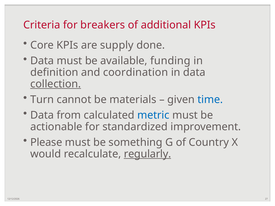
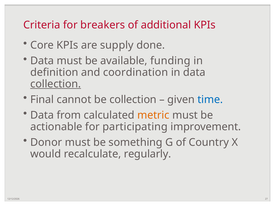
Turn: Turn -> Final (42, 100)
be materials: materials -> collection (133, 100)
metric colour: blue -> orange (153, 115)
standardized: standardized -> participating (135, 127)
Please: Please -> Donor (46, 143)
regularly underline: present -> none (147, 154)
